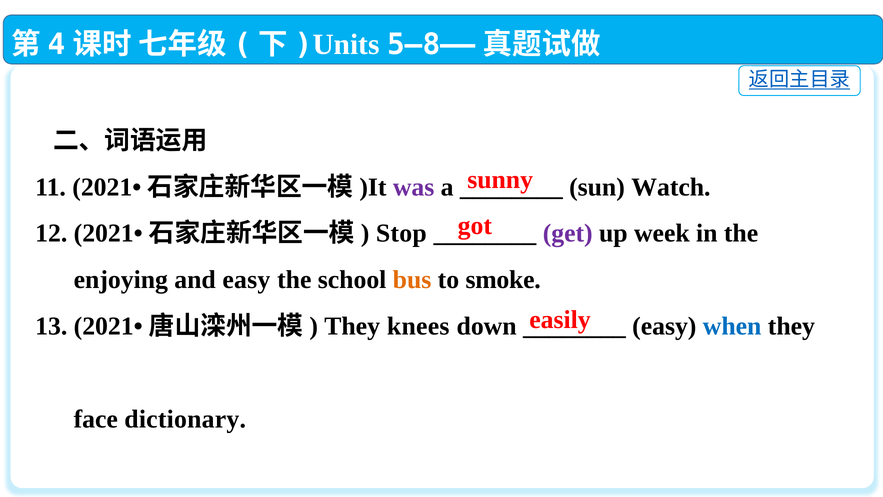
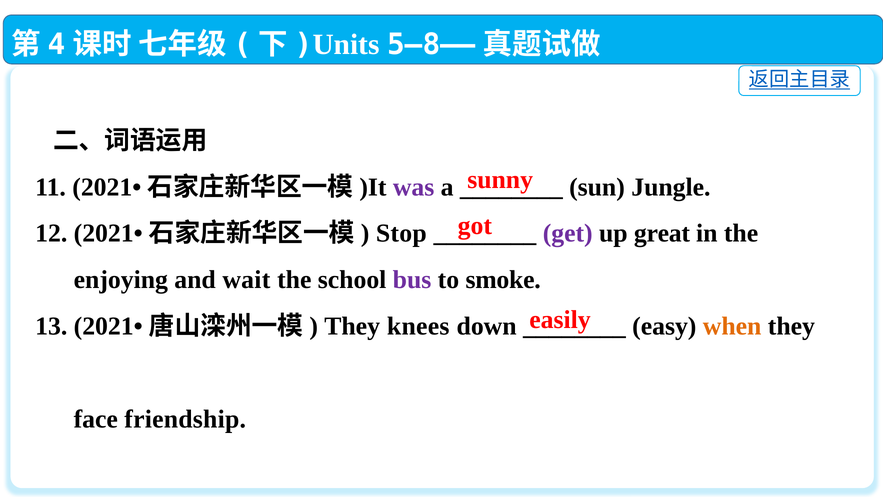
Watch: Watch -> Jungle (671, 187)
week: week -> great (662, 233)
and easy: easy -> wait (246, 280)
bus colour: orange -> purple (412, 280)
when colour: blue -> orange (732, 326)
dictionary: dictionary -> friendship (185, 419)
